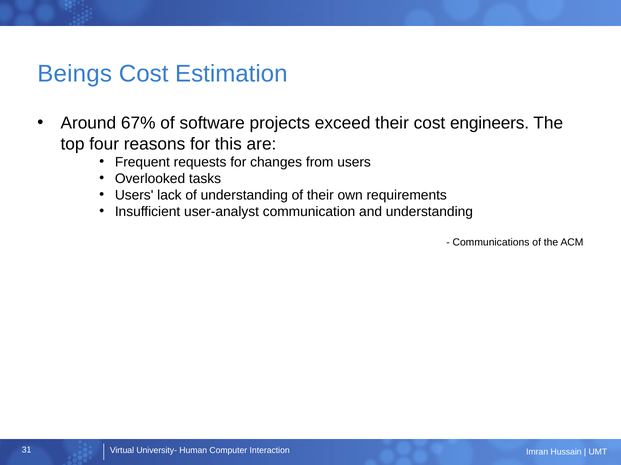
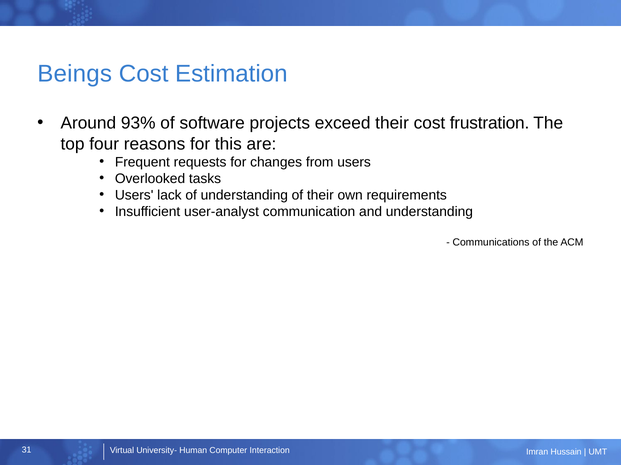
67%: 67% -> 93% (138, 123)
engineers: engineers -> frustration (490, 123)
